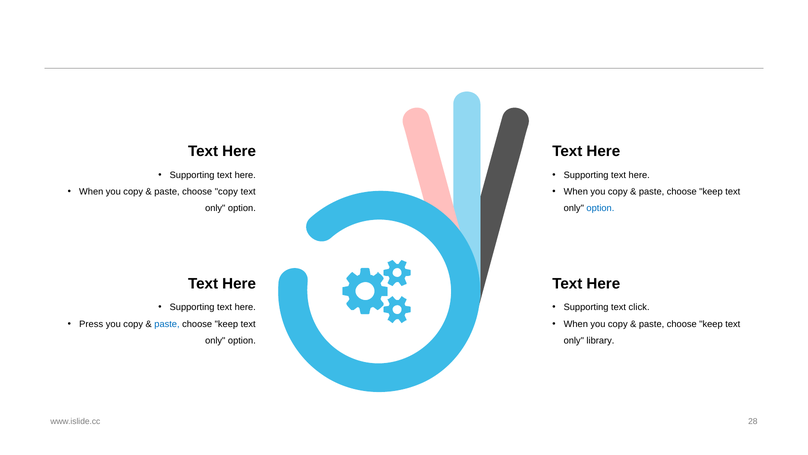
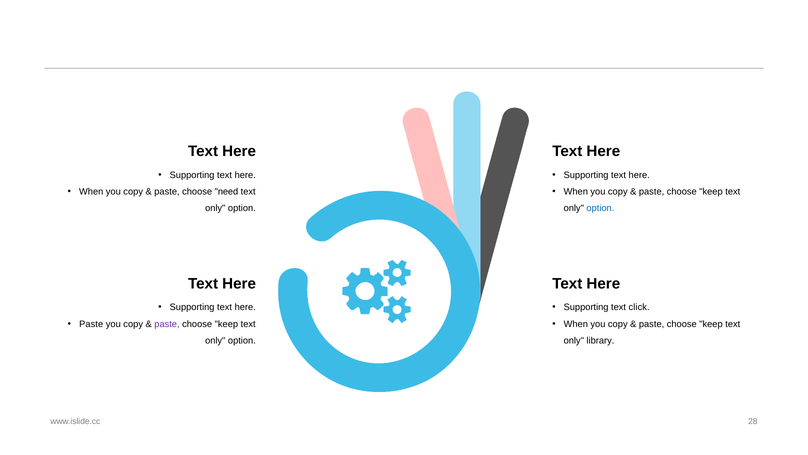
choose copy: copy -> need (226, 192)
Press: Press -> Paste (91, 324)
paste colour: blue -> purple (167, 324)
